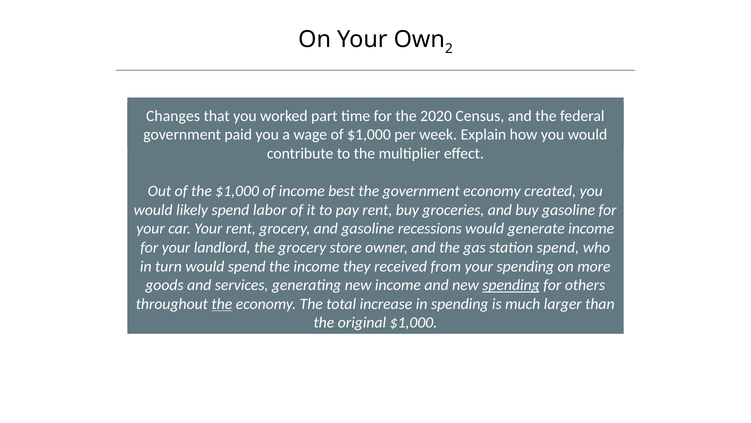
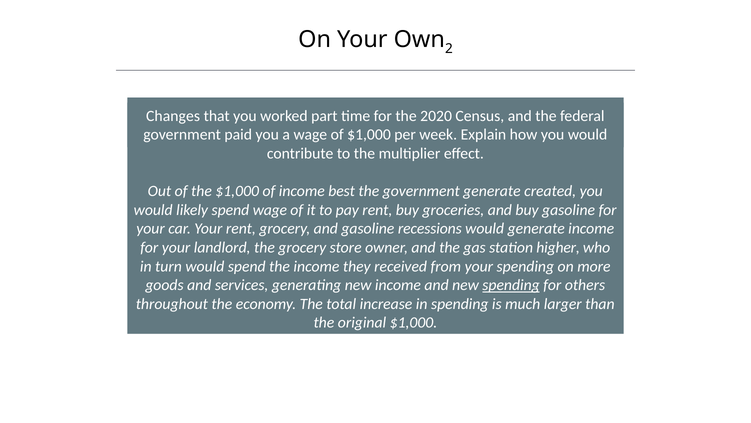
government economy: economy -> generate (492, 191)
spend labor: labor -> wage (270, 210)
station spend: spend -> higher (558, 247)
the underline: present -> none (222, 304)
